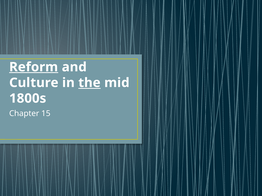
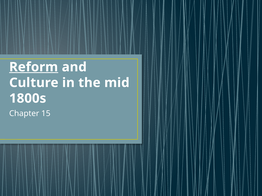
the underline: present -> none (89, 83)
